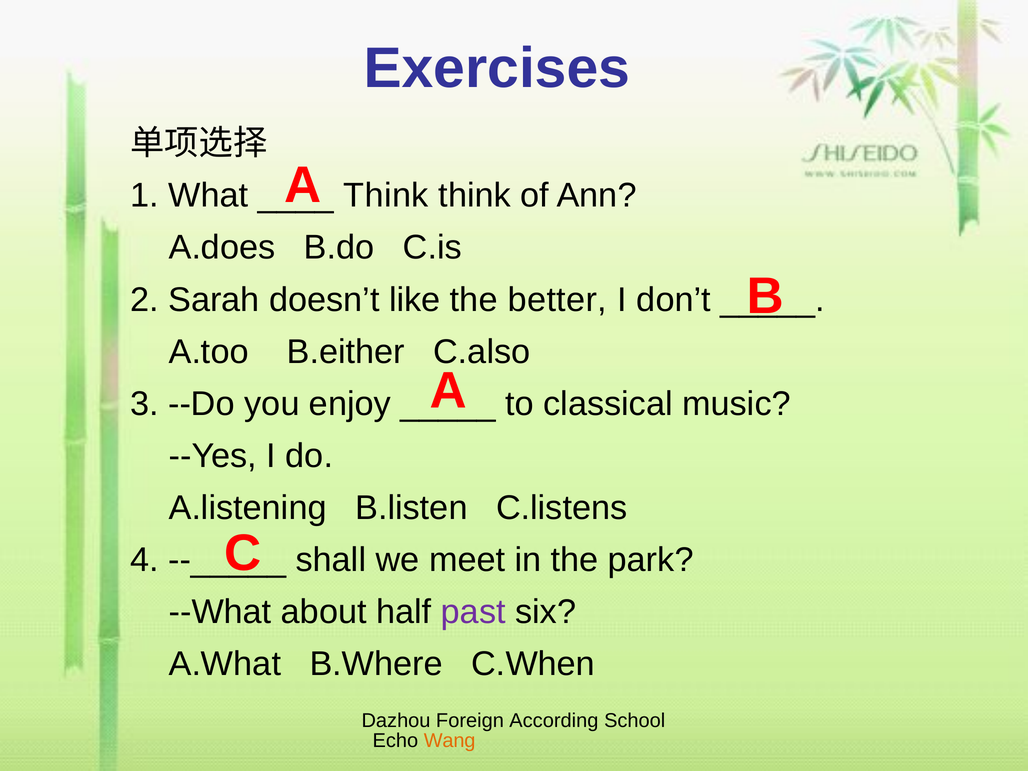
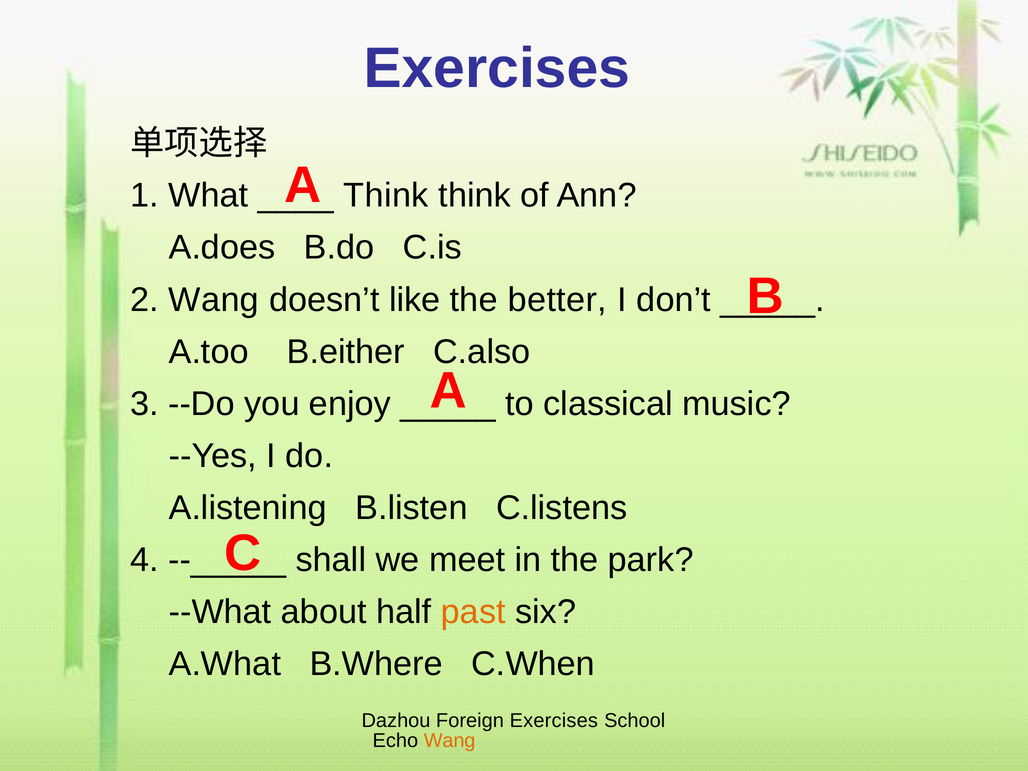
2 Sarah: Sarah -> Wang (214, 300)
past colour: purple -> orange (473, 612)
Foreign According: According -> Exercises (554, 721)
